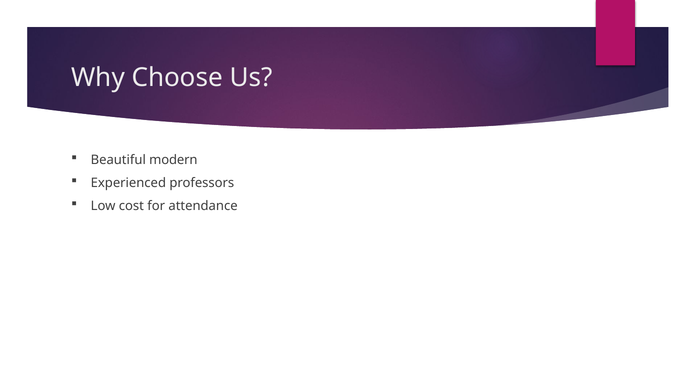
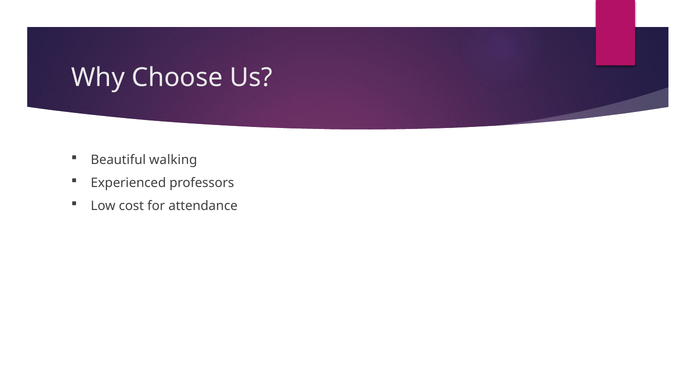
modern: modern -> walking (173, 160)
